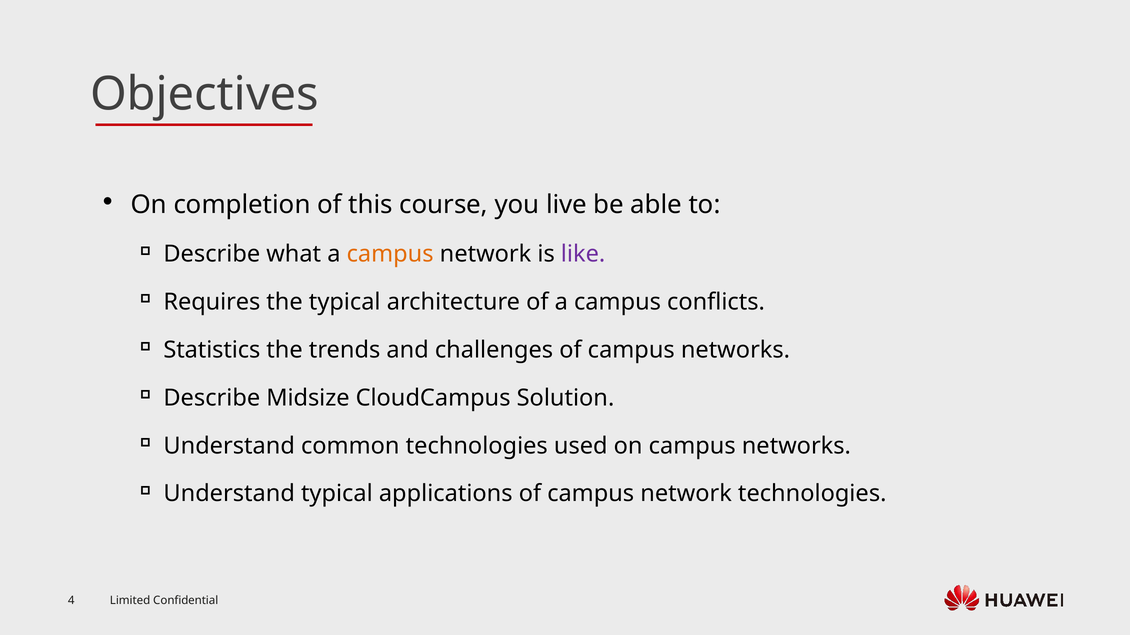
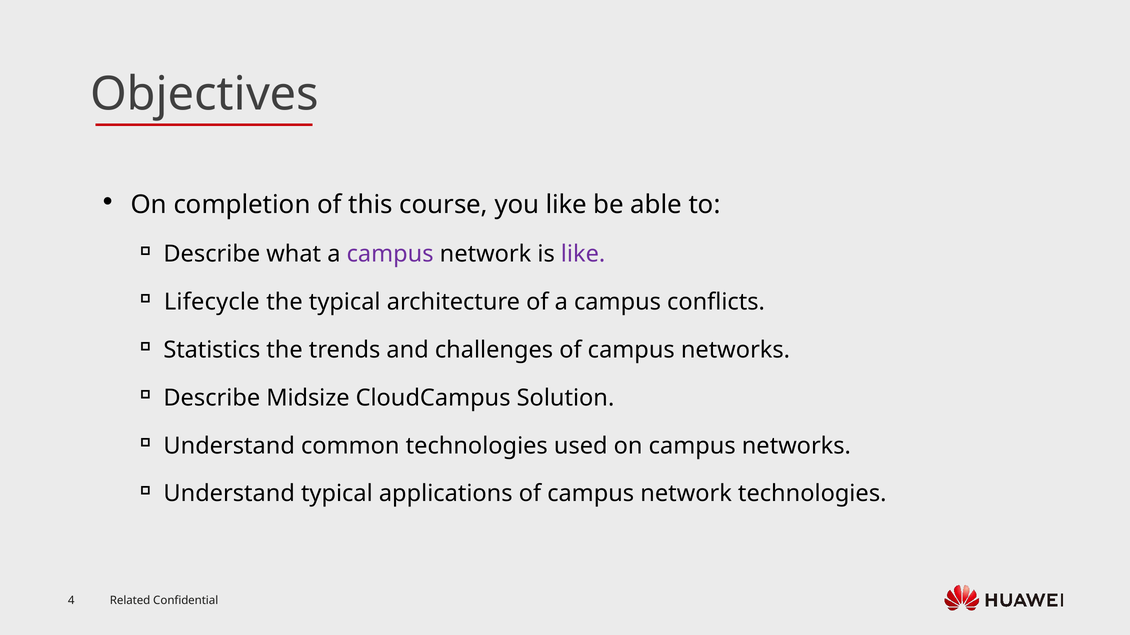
you live: live -> like (566, 205)
campus colour: orange -> purple (390, 254)
Requires: Requires -> Lifecycle (212, 302)
Limited: Limited -> Related (130, 601)
